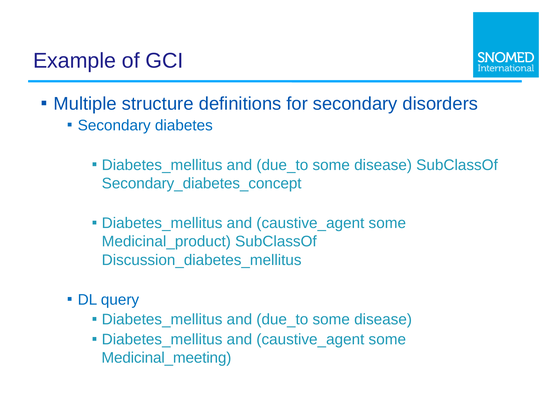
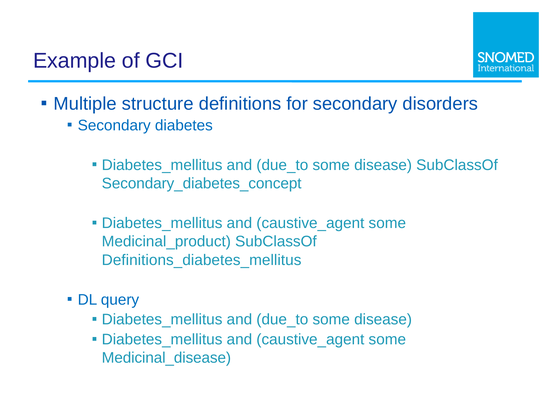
Discussion_diabetes_mellitus: Discussion_diabetes_mellitus -> Definitions_diabetes_mellitus (202, 260)
Medicinal_meeting: Medicinal_meeting -> Medicinal_disease (166, 357)
